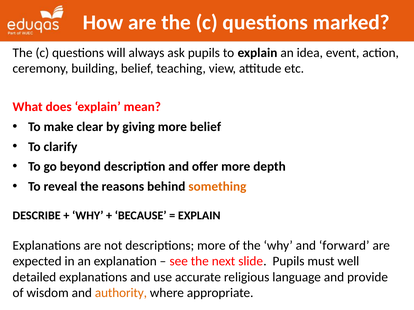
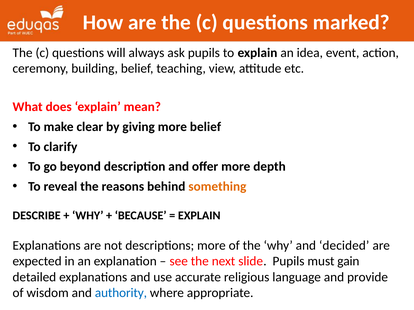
forward: forward -> decided (344, 246)
well: well -> gain (348, 262)
authority colour: orange -> blue (121, 293)
